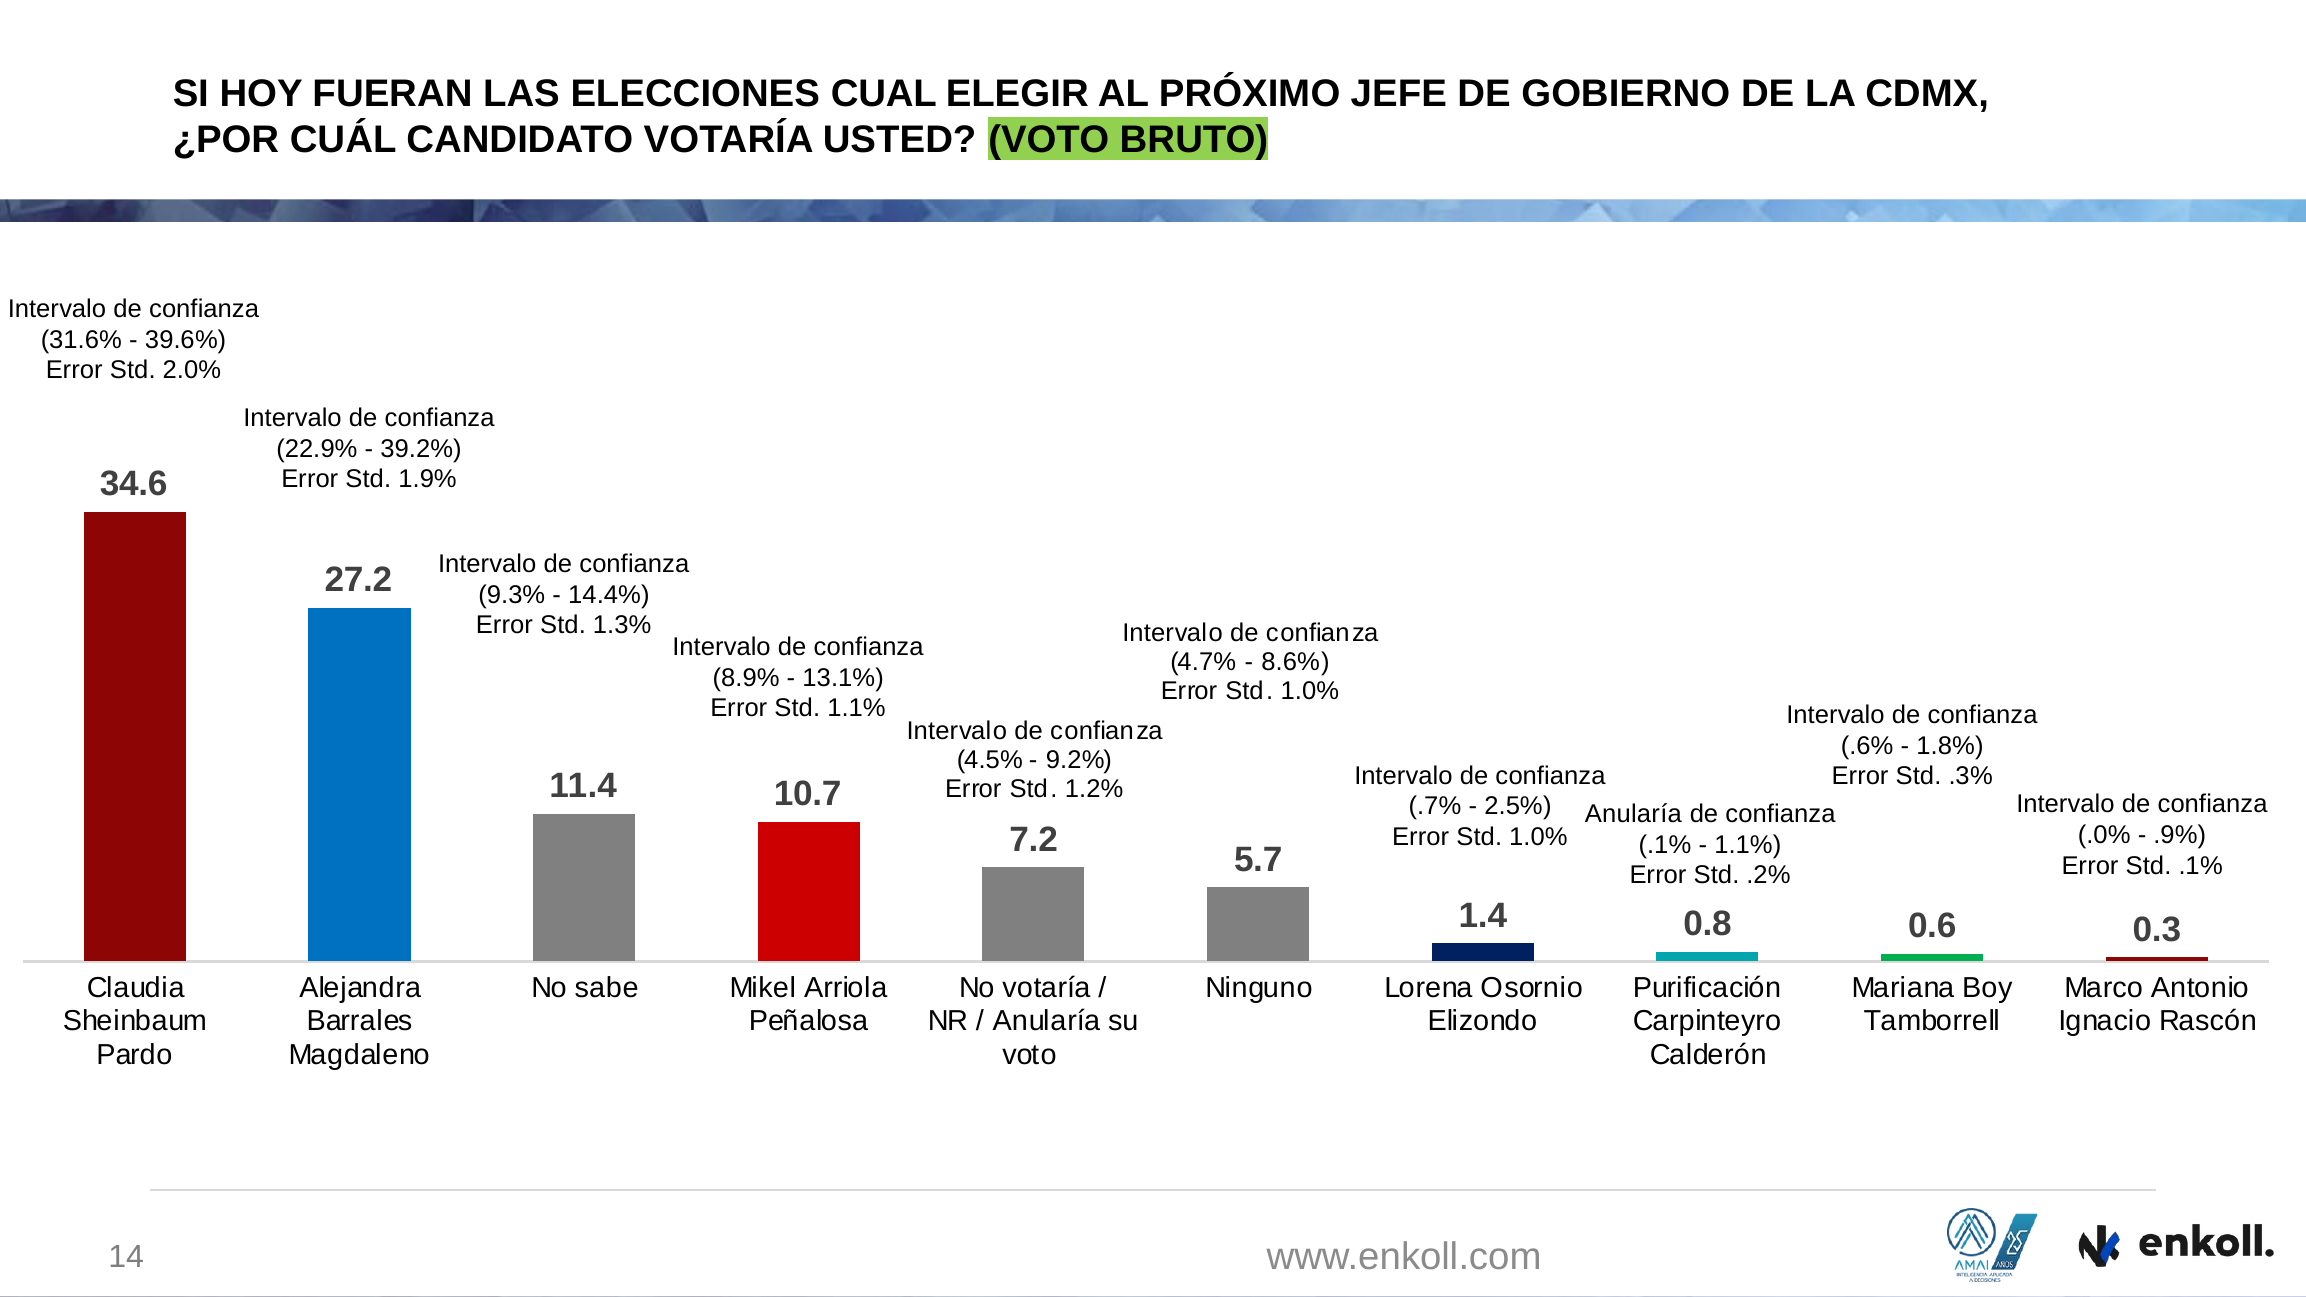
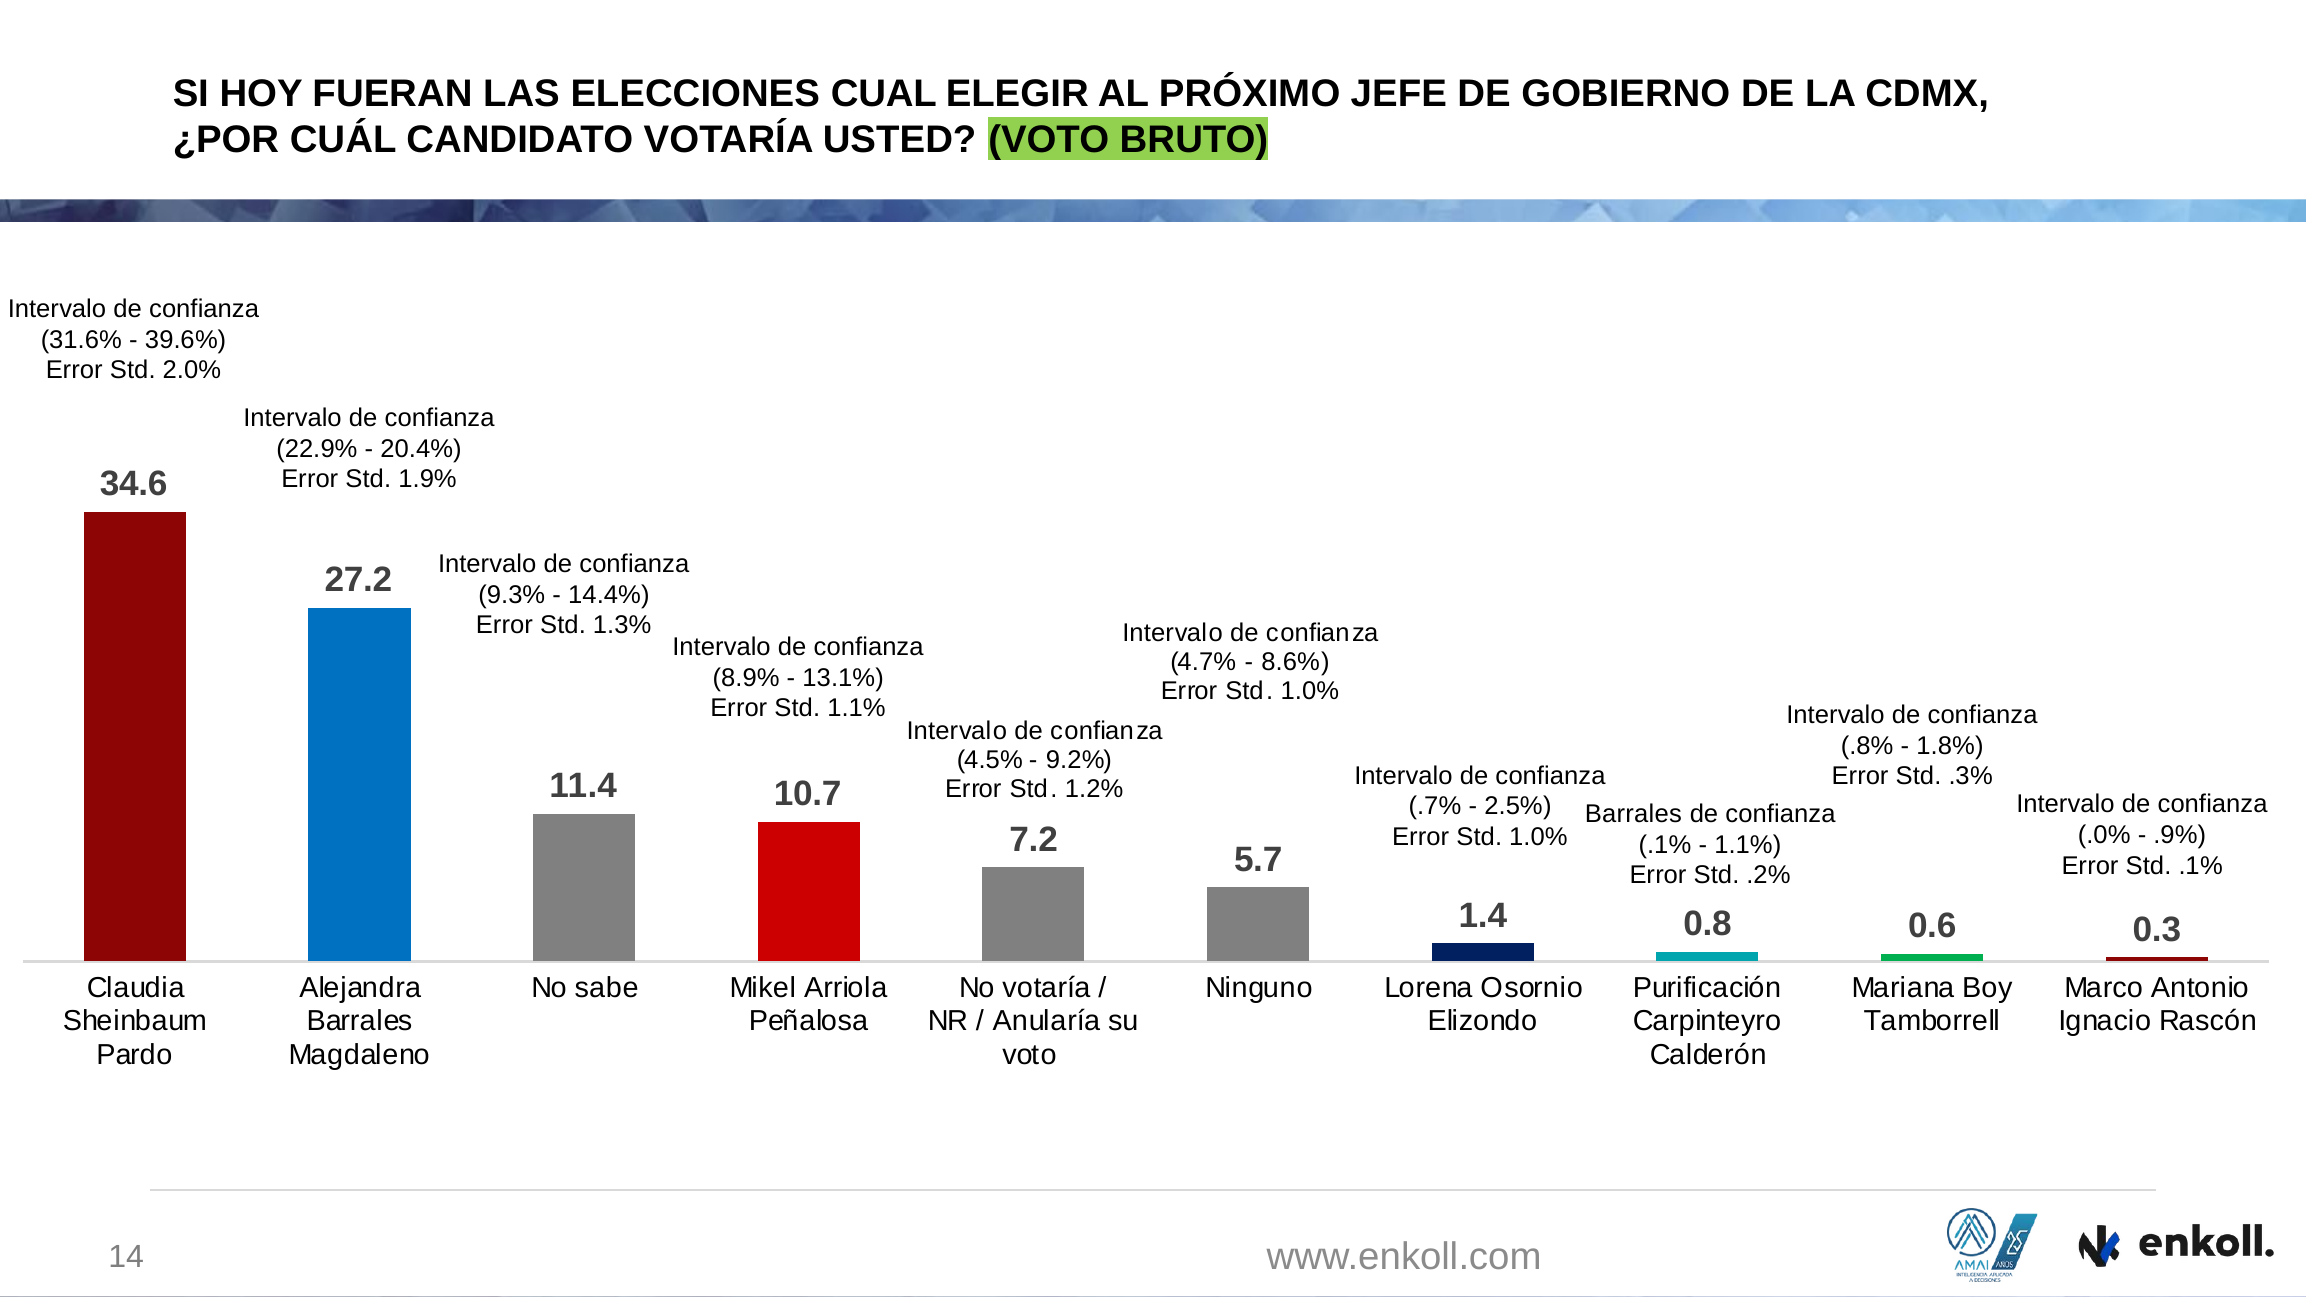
39.2%: 39.2% -> 20.4% (421, 449)
.6%: .6% -> .8% (1867, 746)
Anularía: Anularía -> Barrales (1633, 814)
